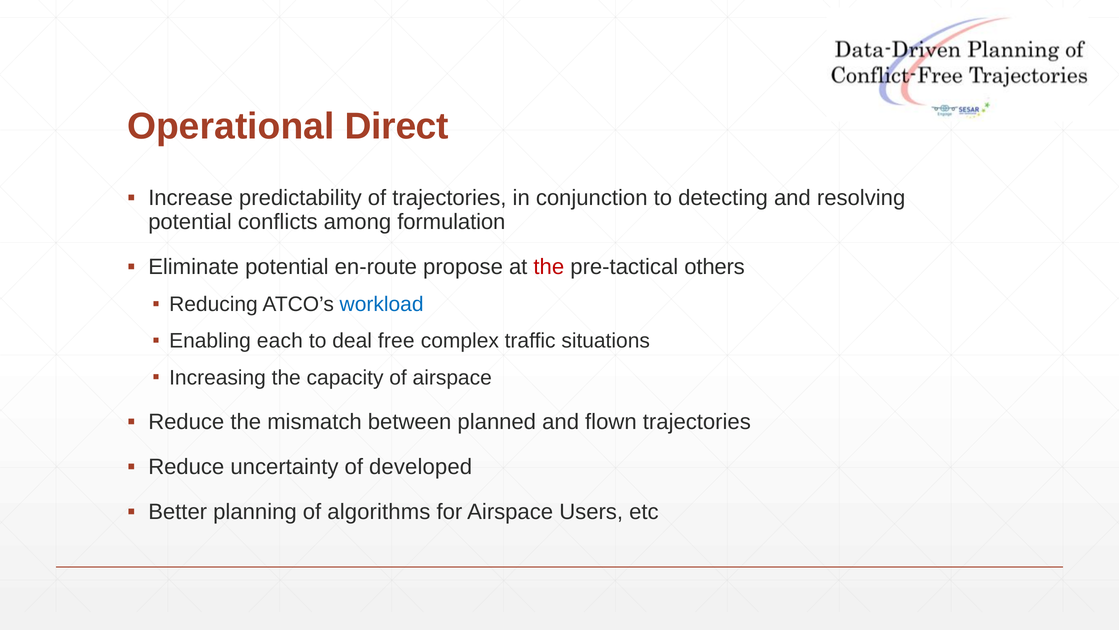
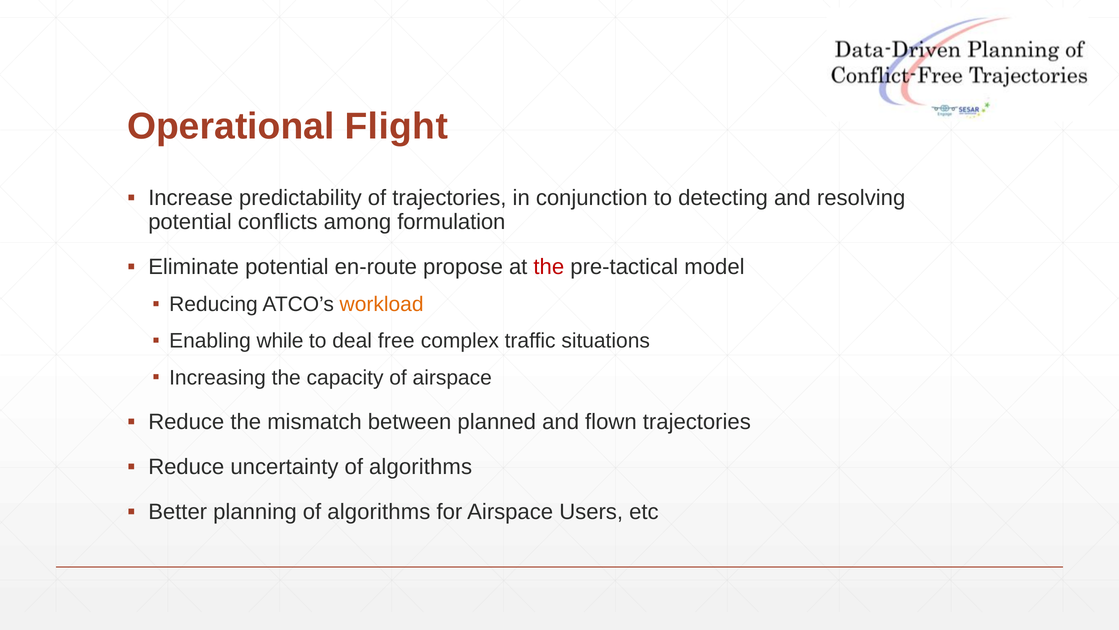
Direct: Direct -> Flight (396, 126)
others: others -> model (714, 267)
workload colour: blue -> orange (382, 304)
each: each -> while (280, 341)
uncertainty of developed: developed -> algorithms (421, 466)
